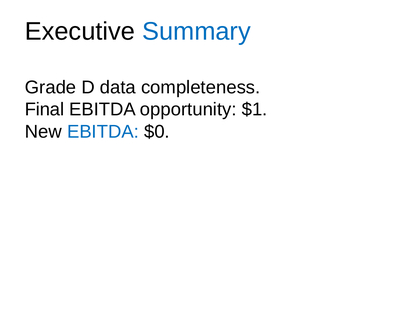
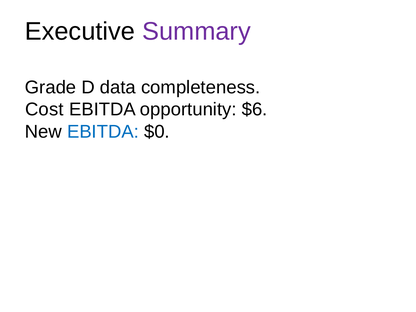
Summary colour: blue -> purple (196, 32)
Final: Final -> Cost (44, 109)
$1: $1 -> $6 (255, 109)
